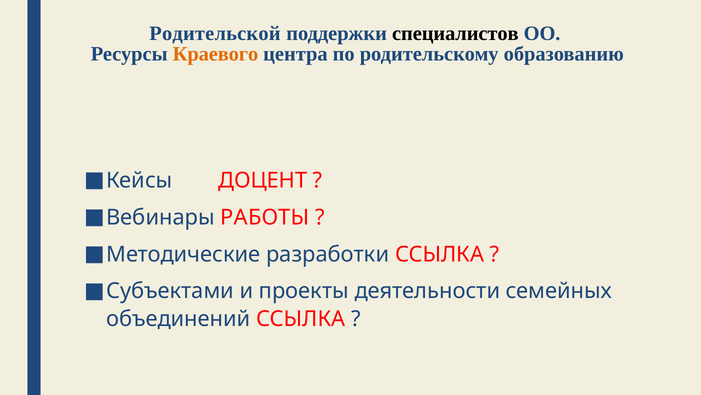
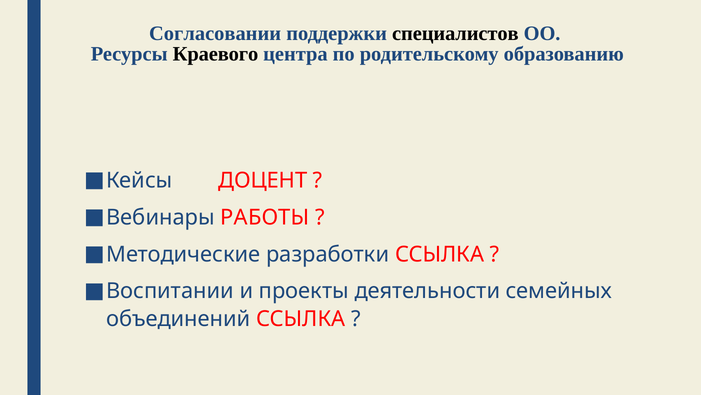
Родительской: Родительской -> Согласовании (215, 34)
Краевого colour: orange -> black (215, 54)
Субъектами: Субъектами -> Воспитании (170, 291)
